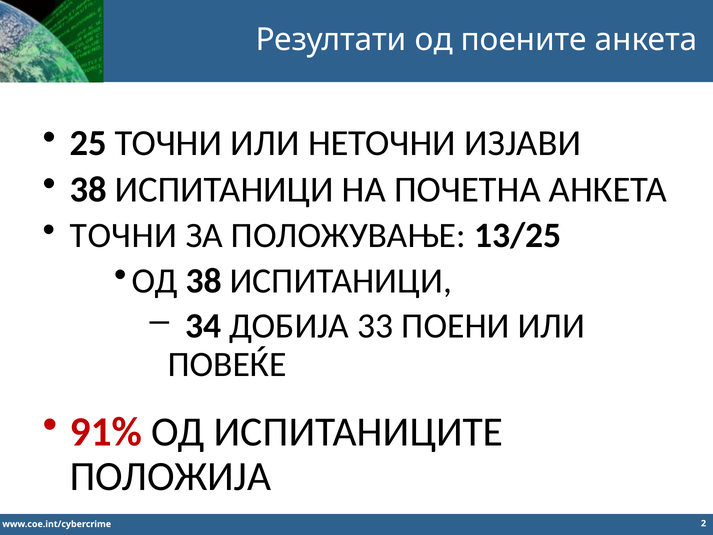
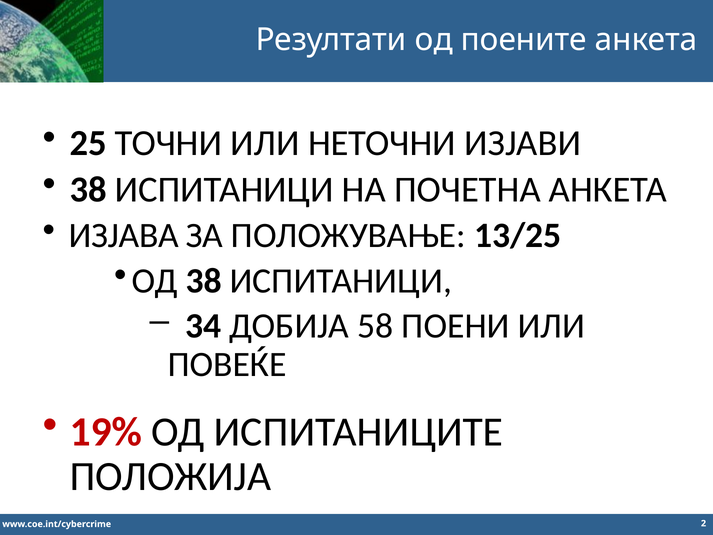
ТОЧНИ: ТОЧНИ -> ИЗЈАВА (124, 235)
33: 33 -> 58 (375, 326)
91%: 91% -> 19% (106, 432)
